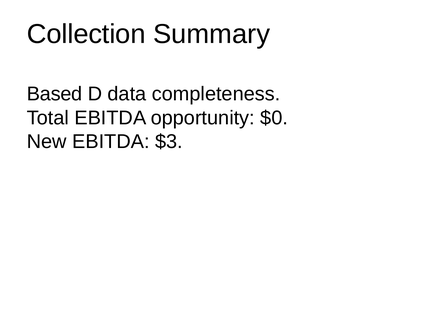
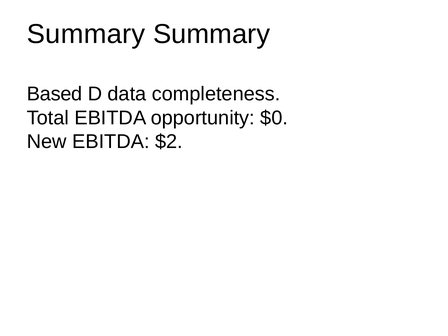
Collection: Collection -> Summary (86, 34)
$3: $3 -> $2 (169, 142)
